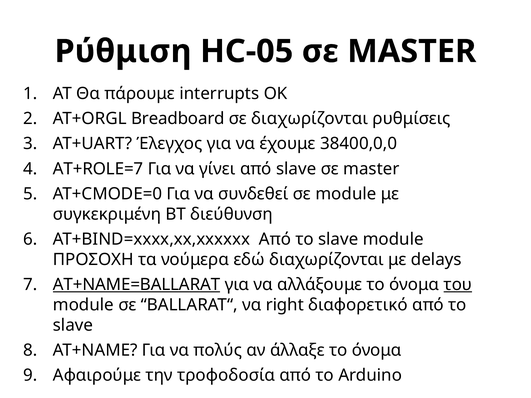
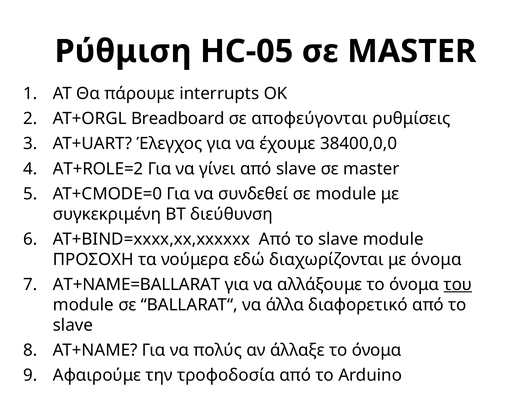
σε διαχωρίζονται: διαχωρίζονται -> αποφεύγονται (310, 119)
AT+ROLE=7: AT+ROLE=7 -> AT+ROLE=2 (98, 169)
με delays: delays -> όνομα (436, 260)
AT+NAME=BALLARAT underline: present -> none (137, 285)
right: right -> άλλα (285, 305)
